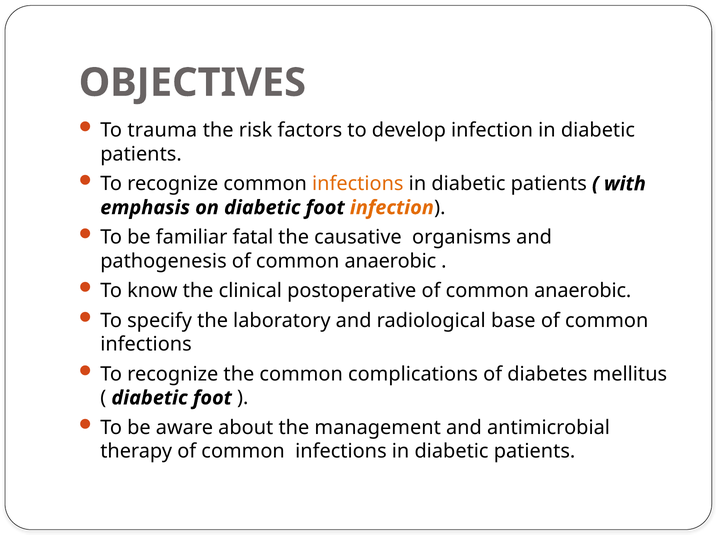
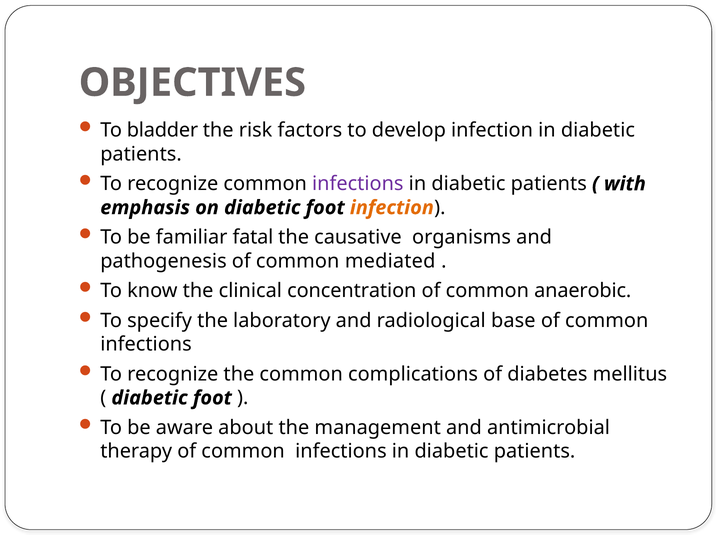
trauma: trauma -> bladder (162, 130)
infections colour: orange -> purple (358, 184)
pathogenesis of common anaerobic: anaerobic -> mediated (390, 262)
postoperative: postoperative -> concentration (352, 291)
